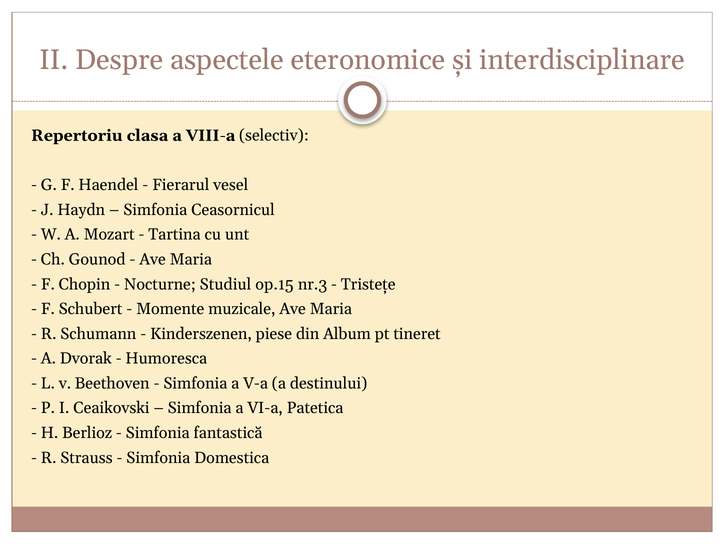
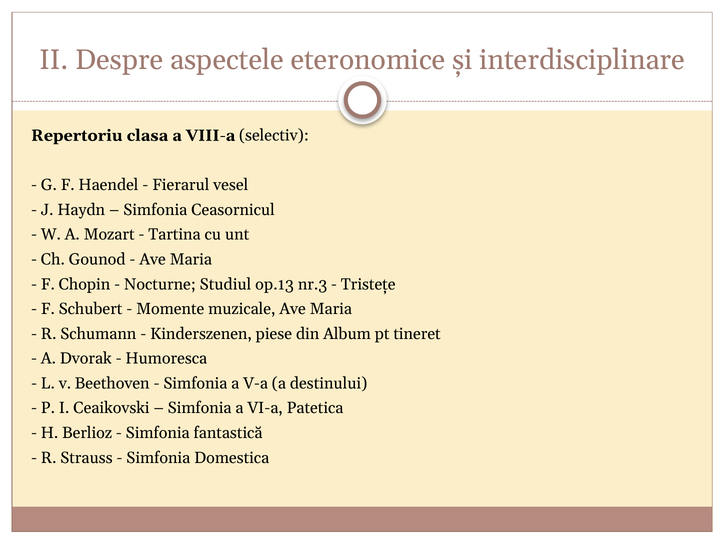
op.15: op.15 -> op.13 (274, 284)
